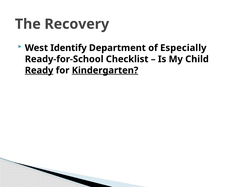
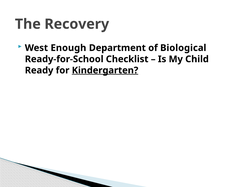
Identify: Identify -> Enough (68, 48)
Especially: Especially -> Biological (183, 48)
Ready underline: present -> none (39, 70)
